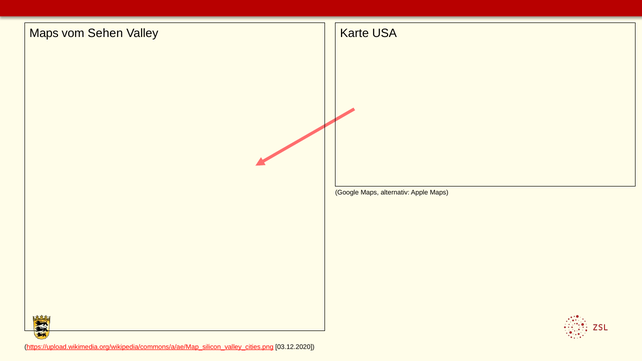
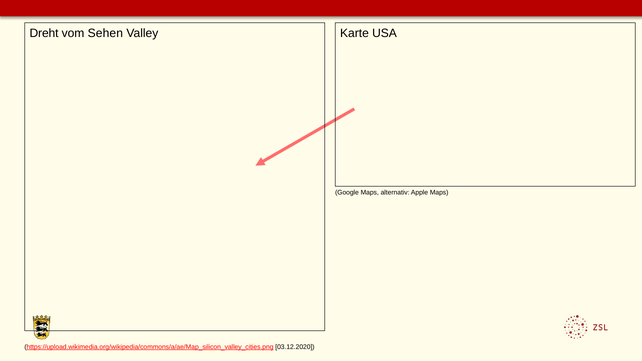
Maps: Maps -> Dreht (44, 33)
